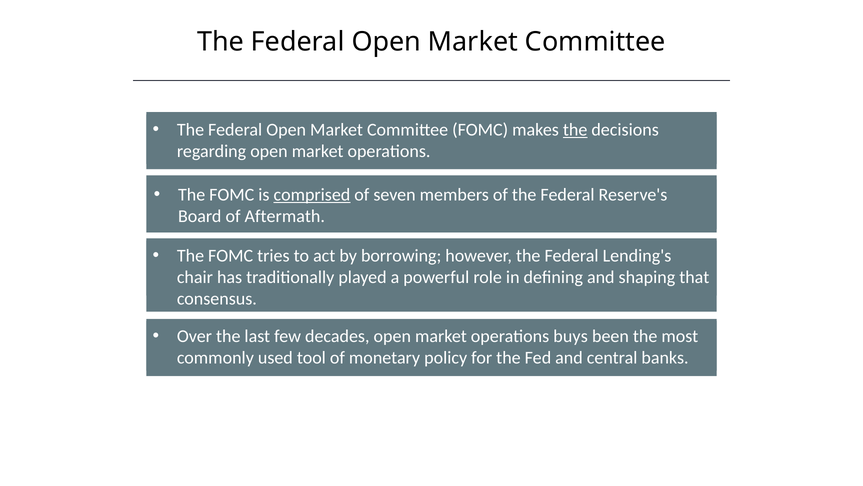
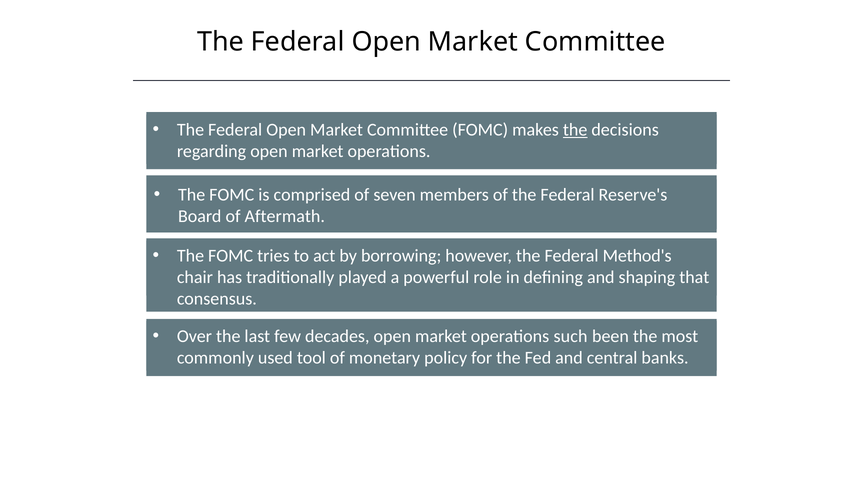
comprised underline: present -> none (312, 194)
Lending's: Lending's -> Method's (637, 255)
buys: buys -> such (571, 336)
